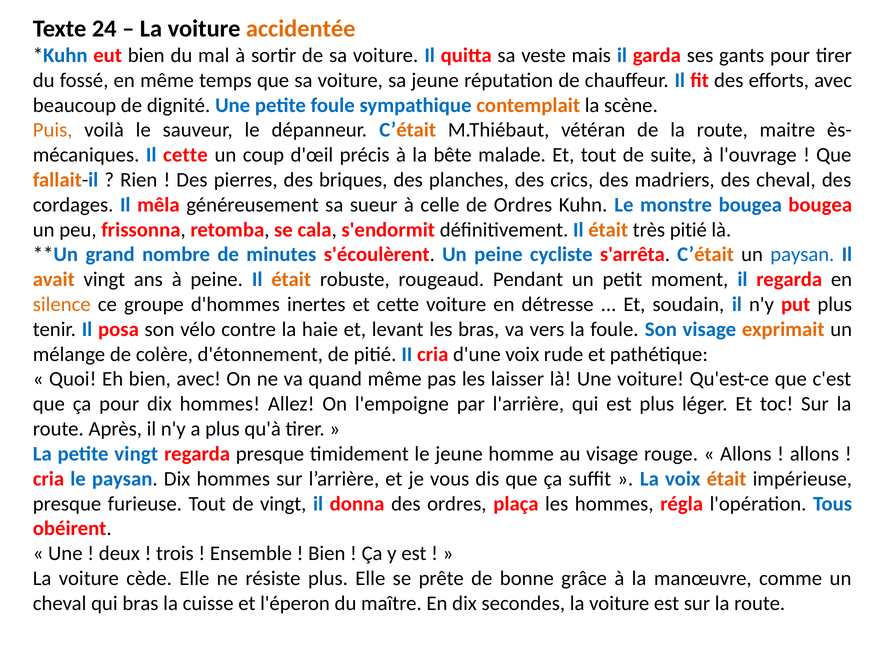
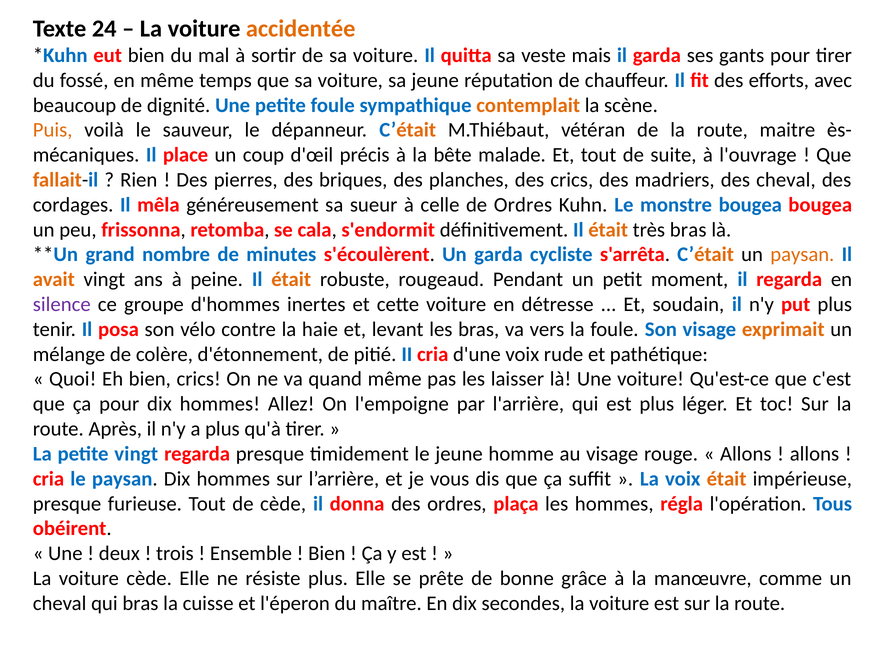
Il cette: cette -> place (186, 155)
très pitié: pitié -> bras (688, 230)
Un peine: peine -> garda (498, 254)
paysan colour: blue -> orange (802, 254)
silence colour: orange -> purple (62, 304)
bien avec: avec -> crics (199, 379)
de vingt: vingt -> cède (283, 503)
